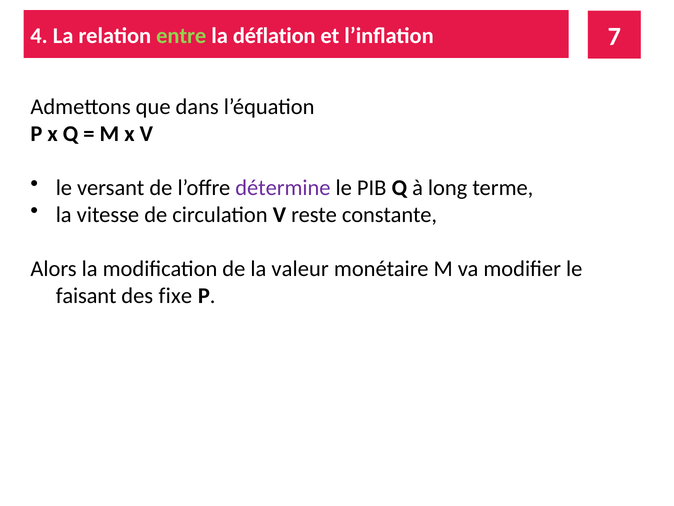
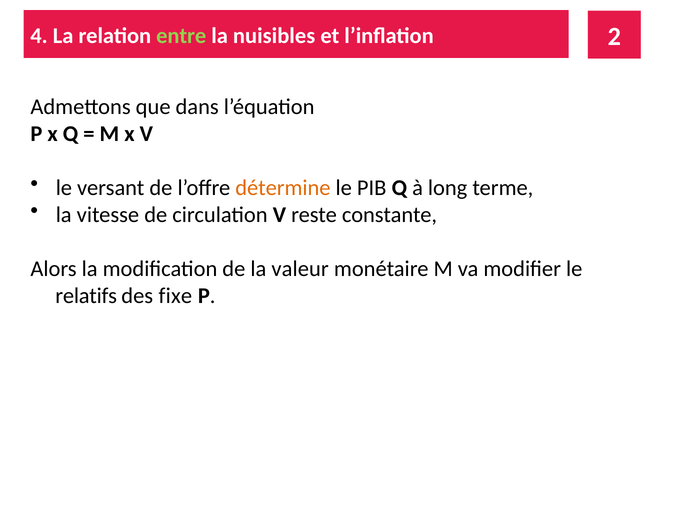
déflation: déflation -> nuisibles (274, 36)
7: 7 -> 2 (614, 36)
détermine colour: purple -> orange (283, 187)
faisant: faisant -> relatifs (86, 295)
